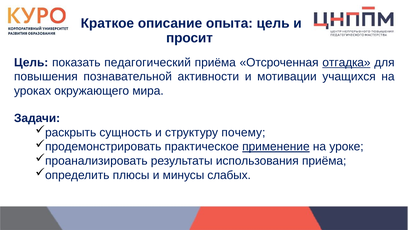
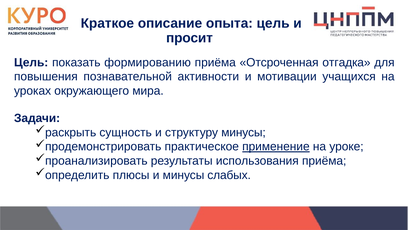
педагогический: педагогический -> формированию (148, 62)
отгадка underline: present -> none (346, 62)
структуру почему: почему -> минусы (243, 132)
